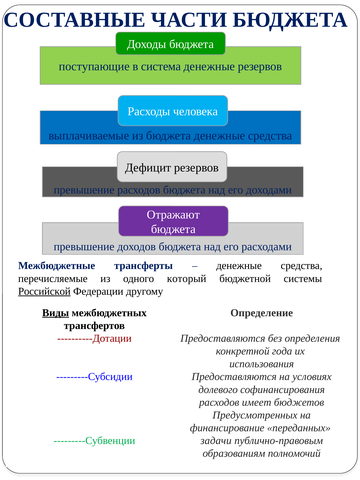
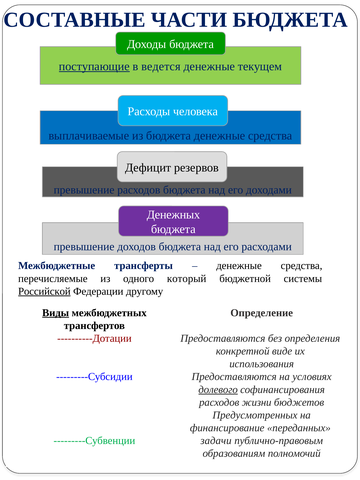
поступающие underline: none -> present (94, 66)
система: система -> ведется (161, 66)
денежные резервов: резервов -> текущем (260, 66)
Отражают: Отражают -> Денежных (173, 215)
года: года -> виде (282, 351)
долевого underline: none -> present (218, 389)
имеет: имеет -> жизни (257, 402)
